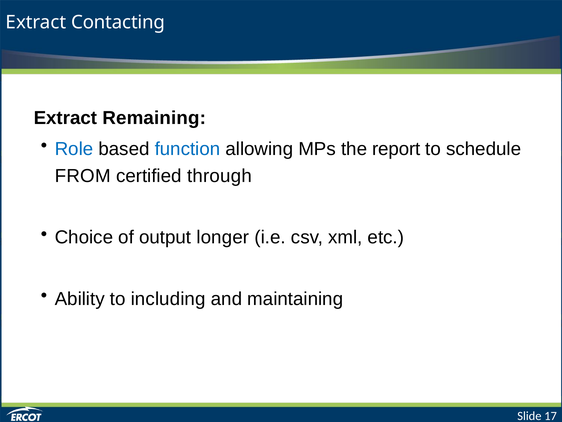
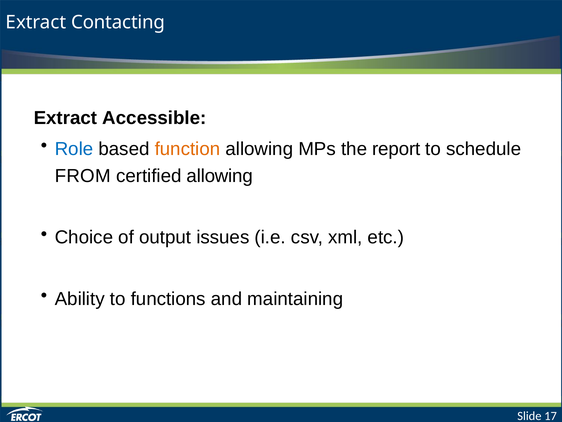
Remaining: Remaining -> Accessible (154, 118)
function colour: blue -> orange (187, 149)
certified through: through -> allowing (220, 176)
longer: longer -> issues (223, 237)
including: including -> functions (168, 298)
